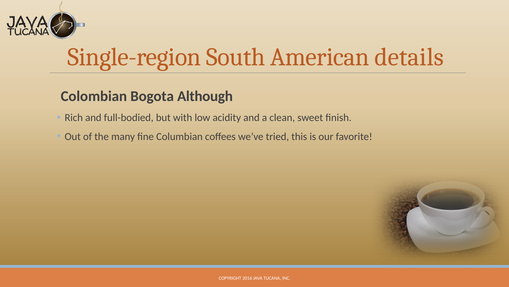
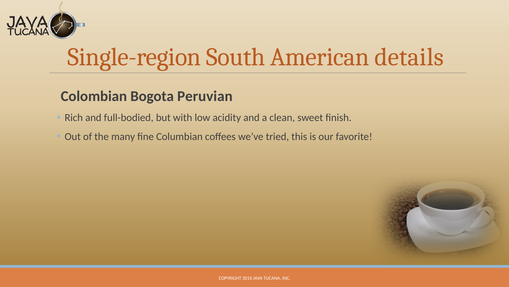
Although: Although -> Peruvian (205, 96)
